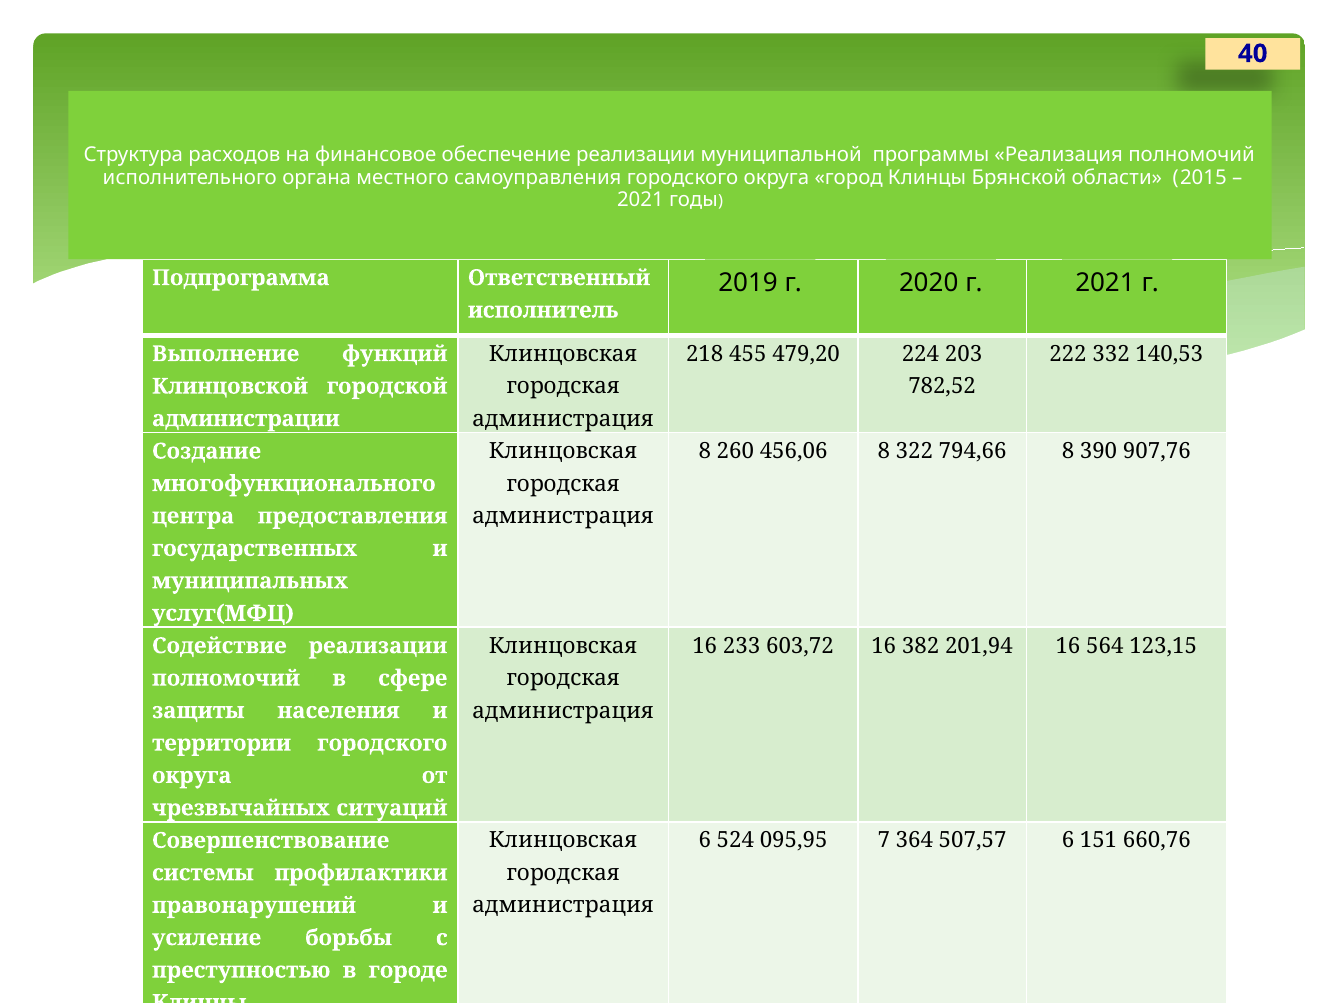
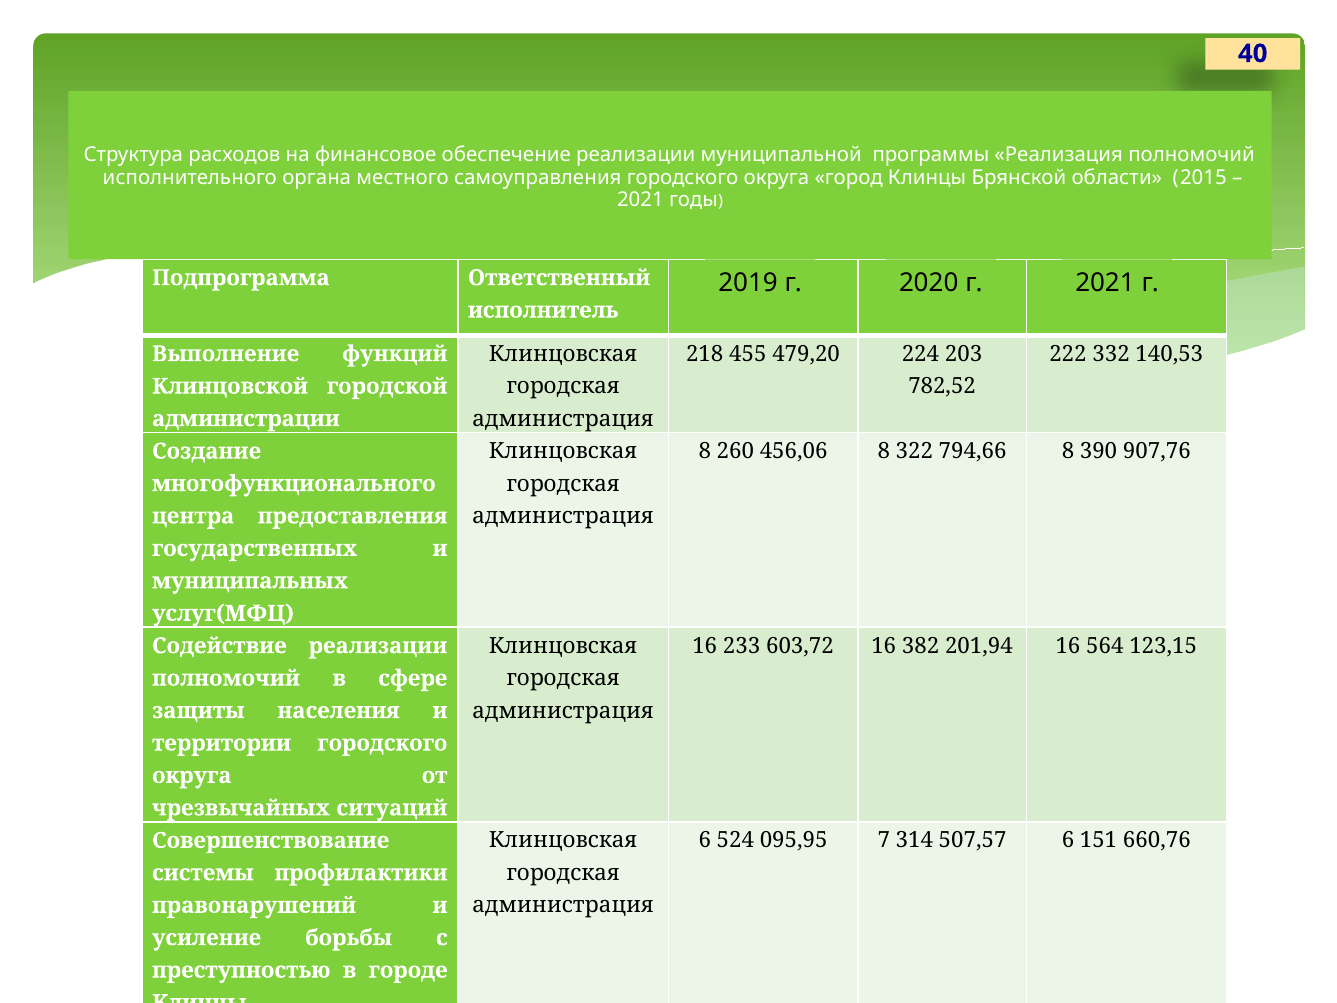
364: 364 -> 314 (914, 840)
